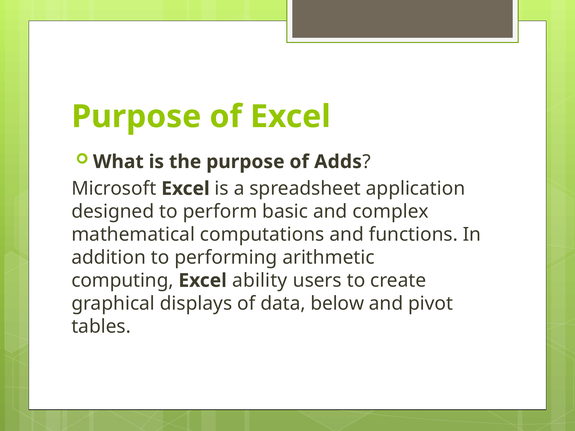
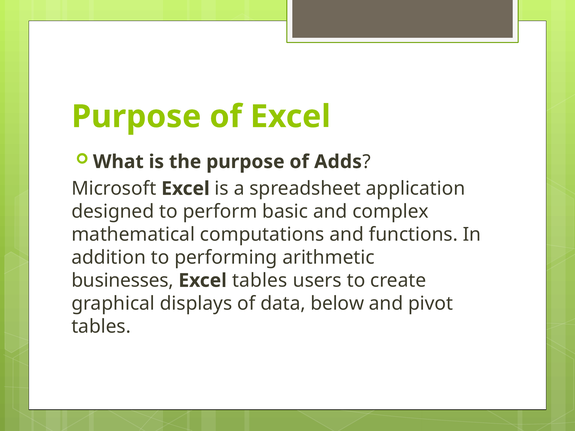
computing: computing -> businesses (122, 281)
Excel ability: ability -> tables (260, 281)
